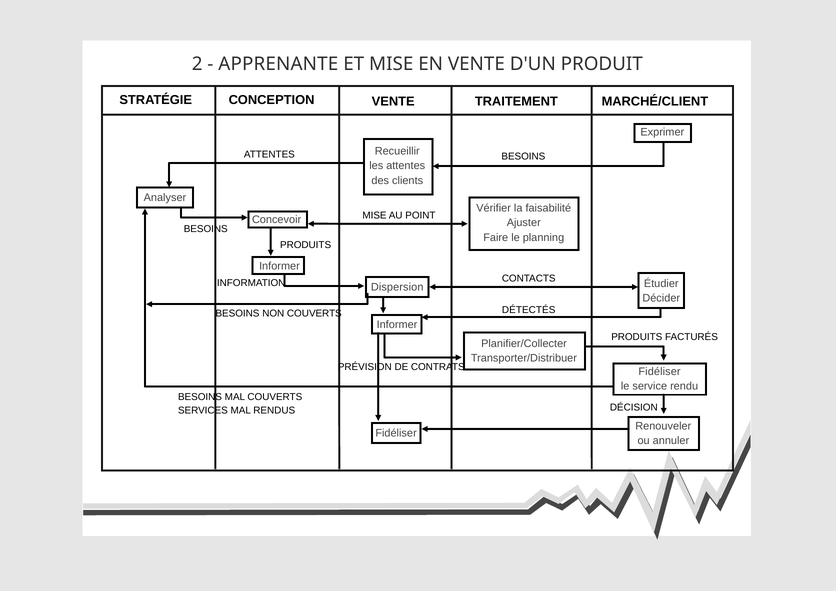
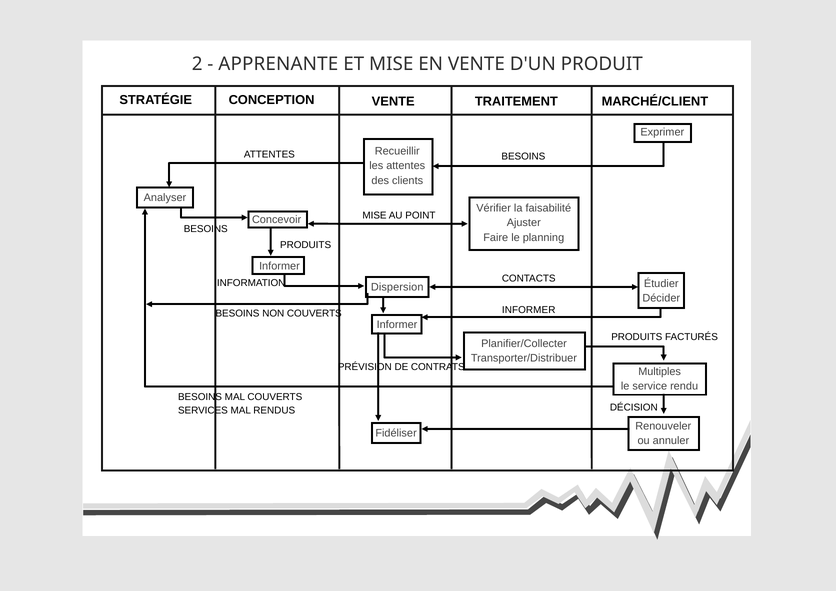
DÉTECTÉS: DÉTECTÉS -> INFORMER (529, 310)
Fidéliser: Fidéliser -> Multiples (660, 371)
